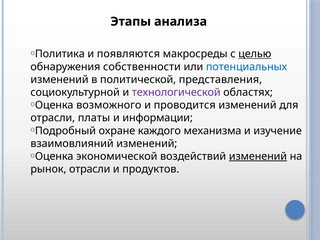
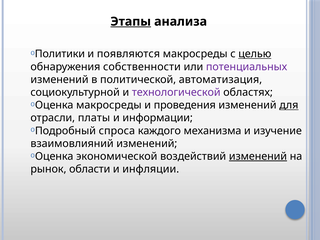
Этапы underline: none -> present (131, 22)
Политика: Политика -> Политики (60, 54)
потенциальных colour: blue -> purple (247, 67)
представления: представления -> автоматизация (220, 80)
Оценка возможного: возможного -> макросреды (109, 105)
проводится: проводится -> проведения (185, 105)
для underline: none -> present (289, 105)
охране: охране -> спроса (117, 131)
рынок отрасли: отрасли -> области (90, 169)
продуктов: продуктов -> инфляции (151, 169)
